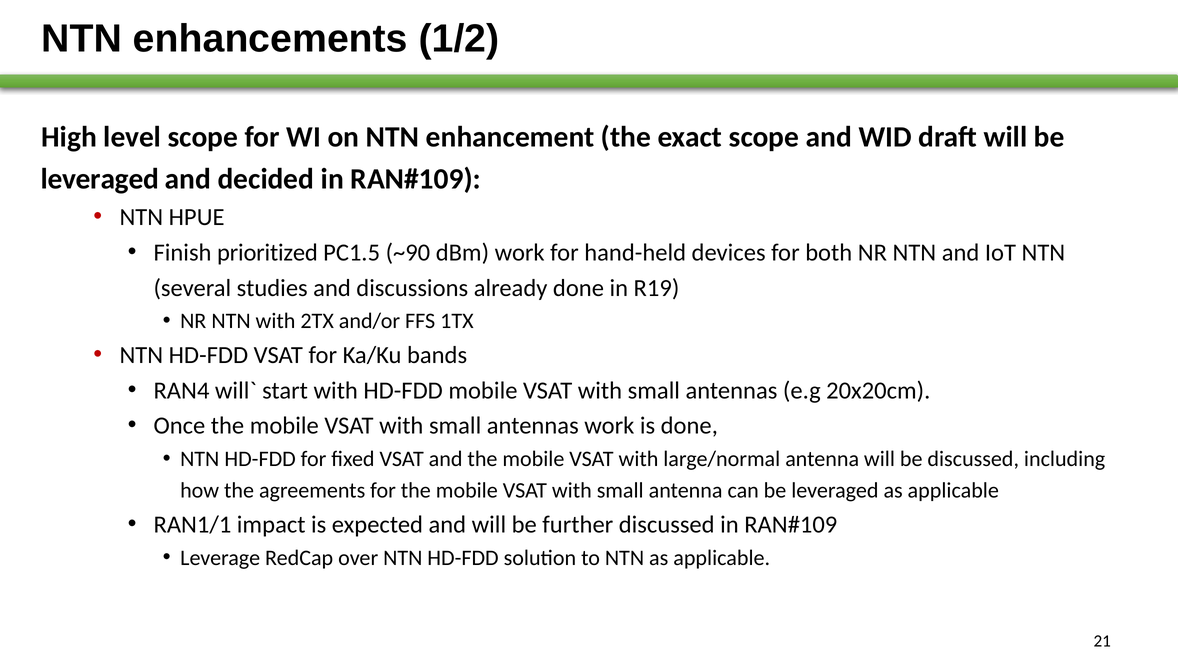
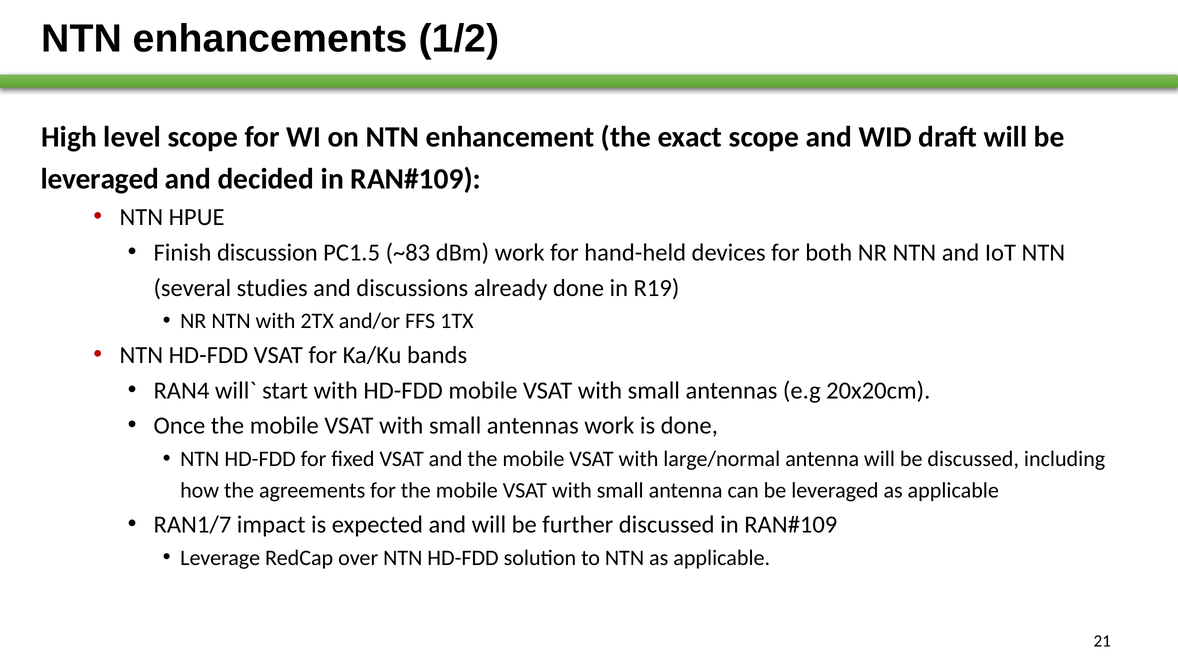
prioritized: prioritized -> discussion (267, 252)
~90: ~90 -> ~83 (408, 252)
RAN1/1: RAN1/1 -> RAN1/7 (192, 524)
